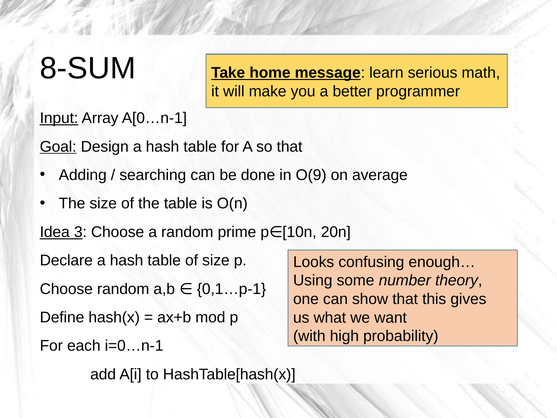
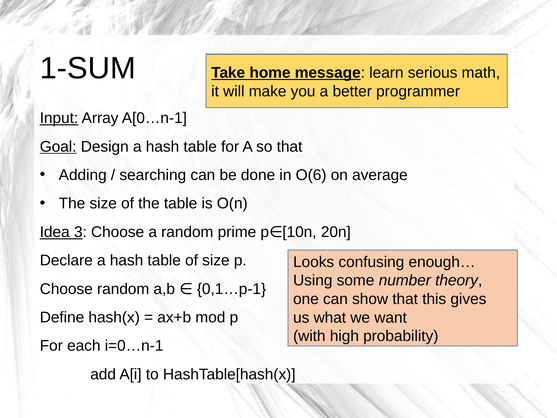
8-SUM: 8-SUM -> 1-SUM (88, 68)
O(9: O(9 -> O(6 (311, 175)
